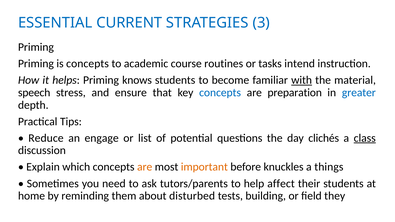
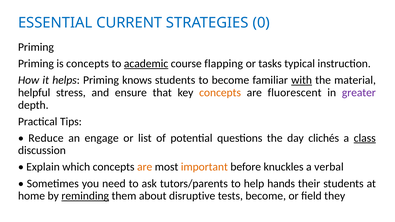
3: 3 -> 0 (261, 23)
academic underline: none -> present (146, 64)
routines: routines -> flapping (224, 64)
intend: intend -> typical (300, 64)
speech: speech -> helpful (34, 93)
concepts colour: blue -> orange (220, 93)
preparation: preparation -> fluorescent (295, 93)
greater colour: blue -> purple (359, 93)
things: things -> verbal (329, 167)
affect: affect -> hands (281, 184)
reminding underline: none -> present (85, 196)
disturbed: disturbed -> disruptive (192, 196)
tests building: building -> become (266, 196)
